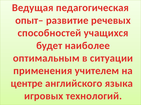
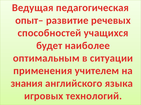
центре: центре -> знания (27, 84)
